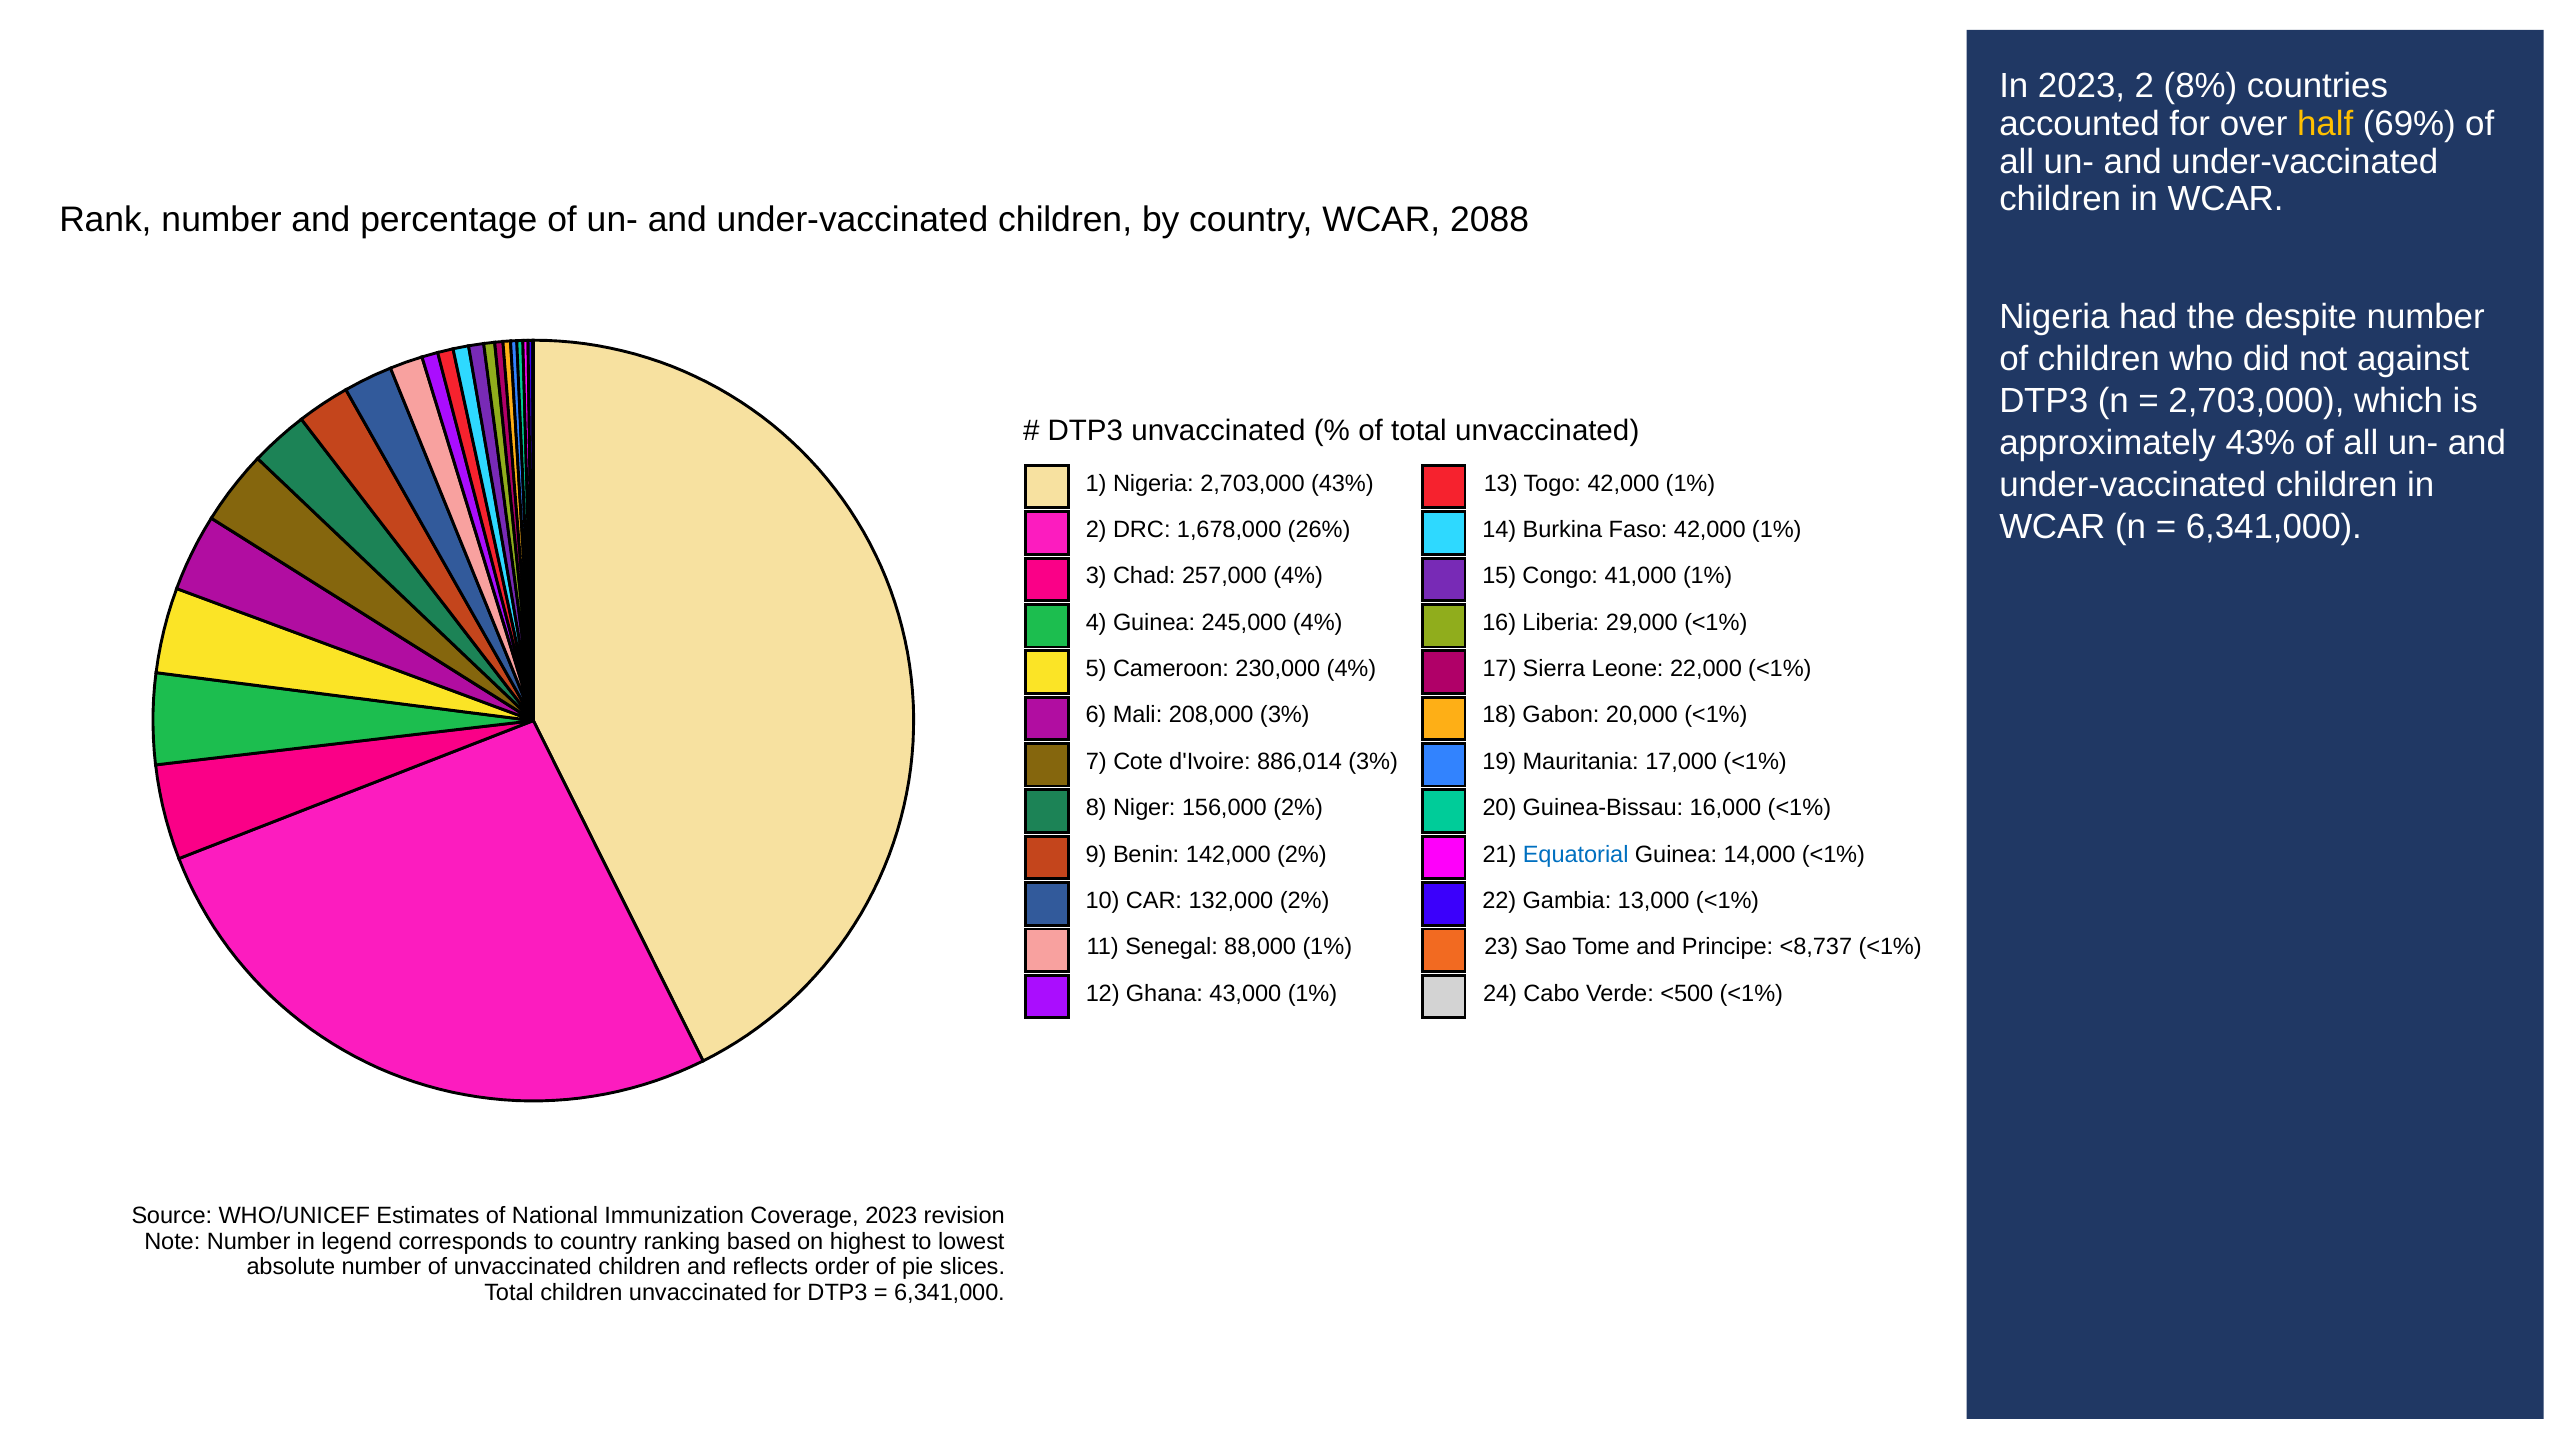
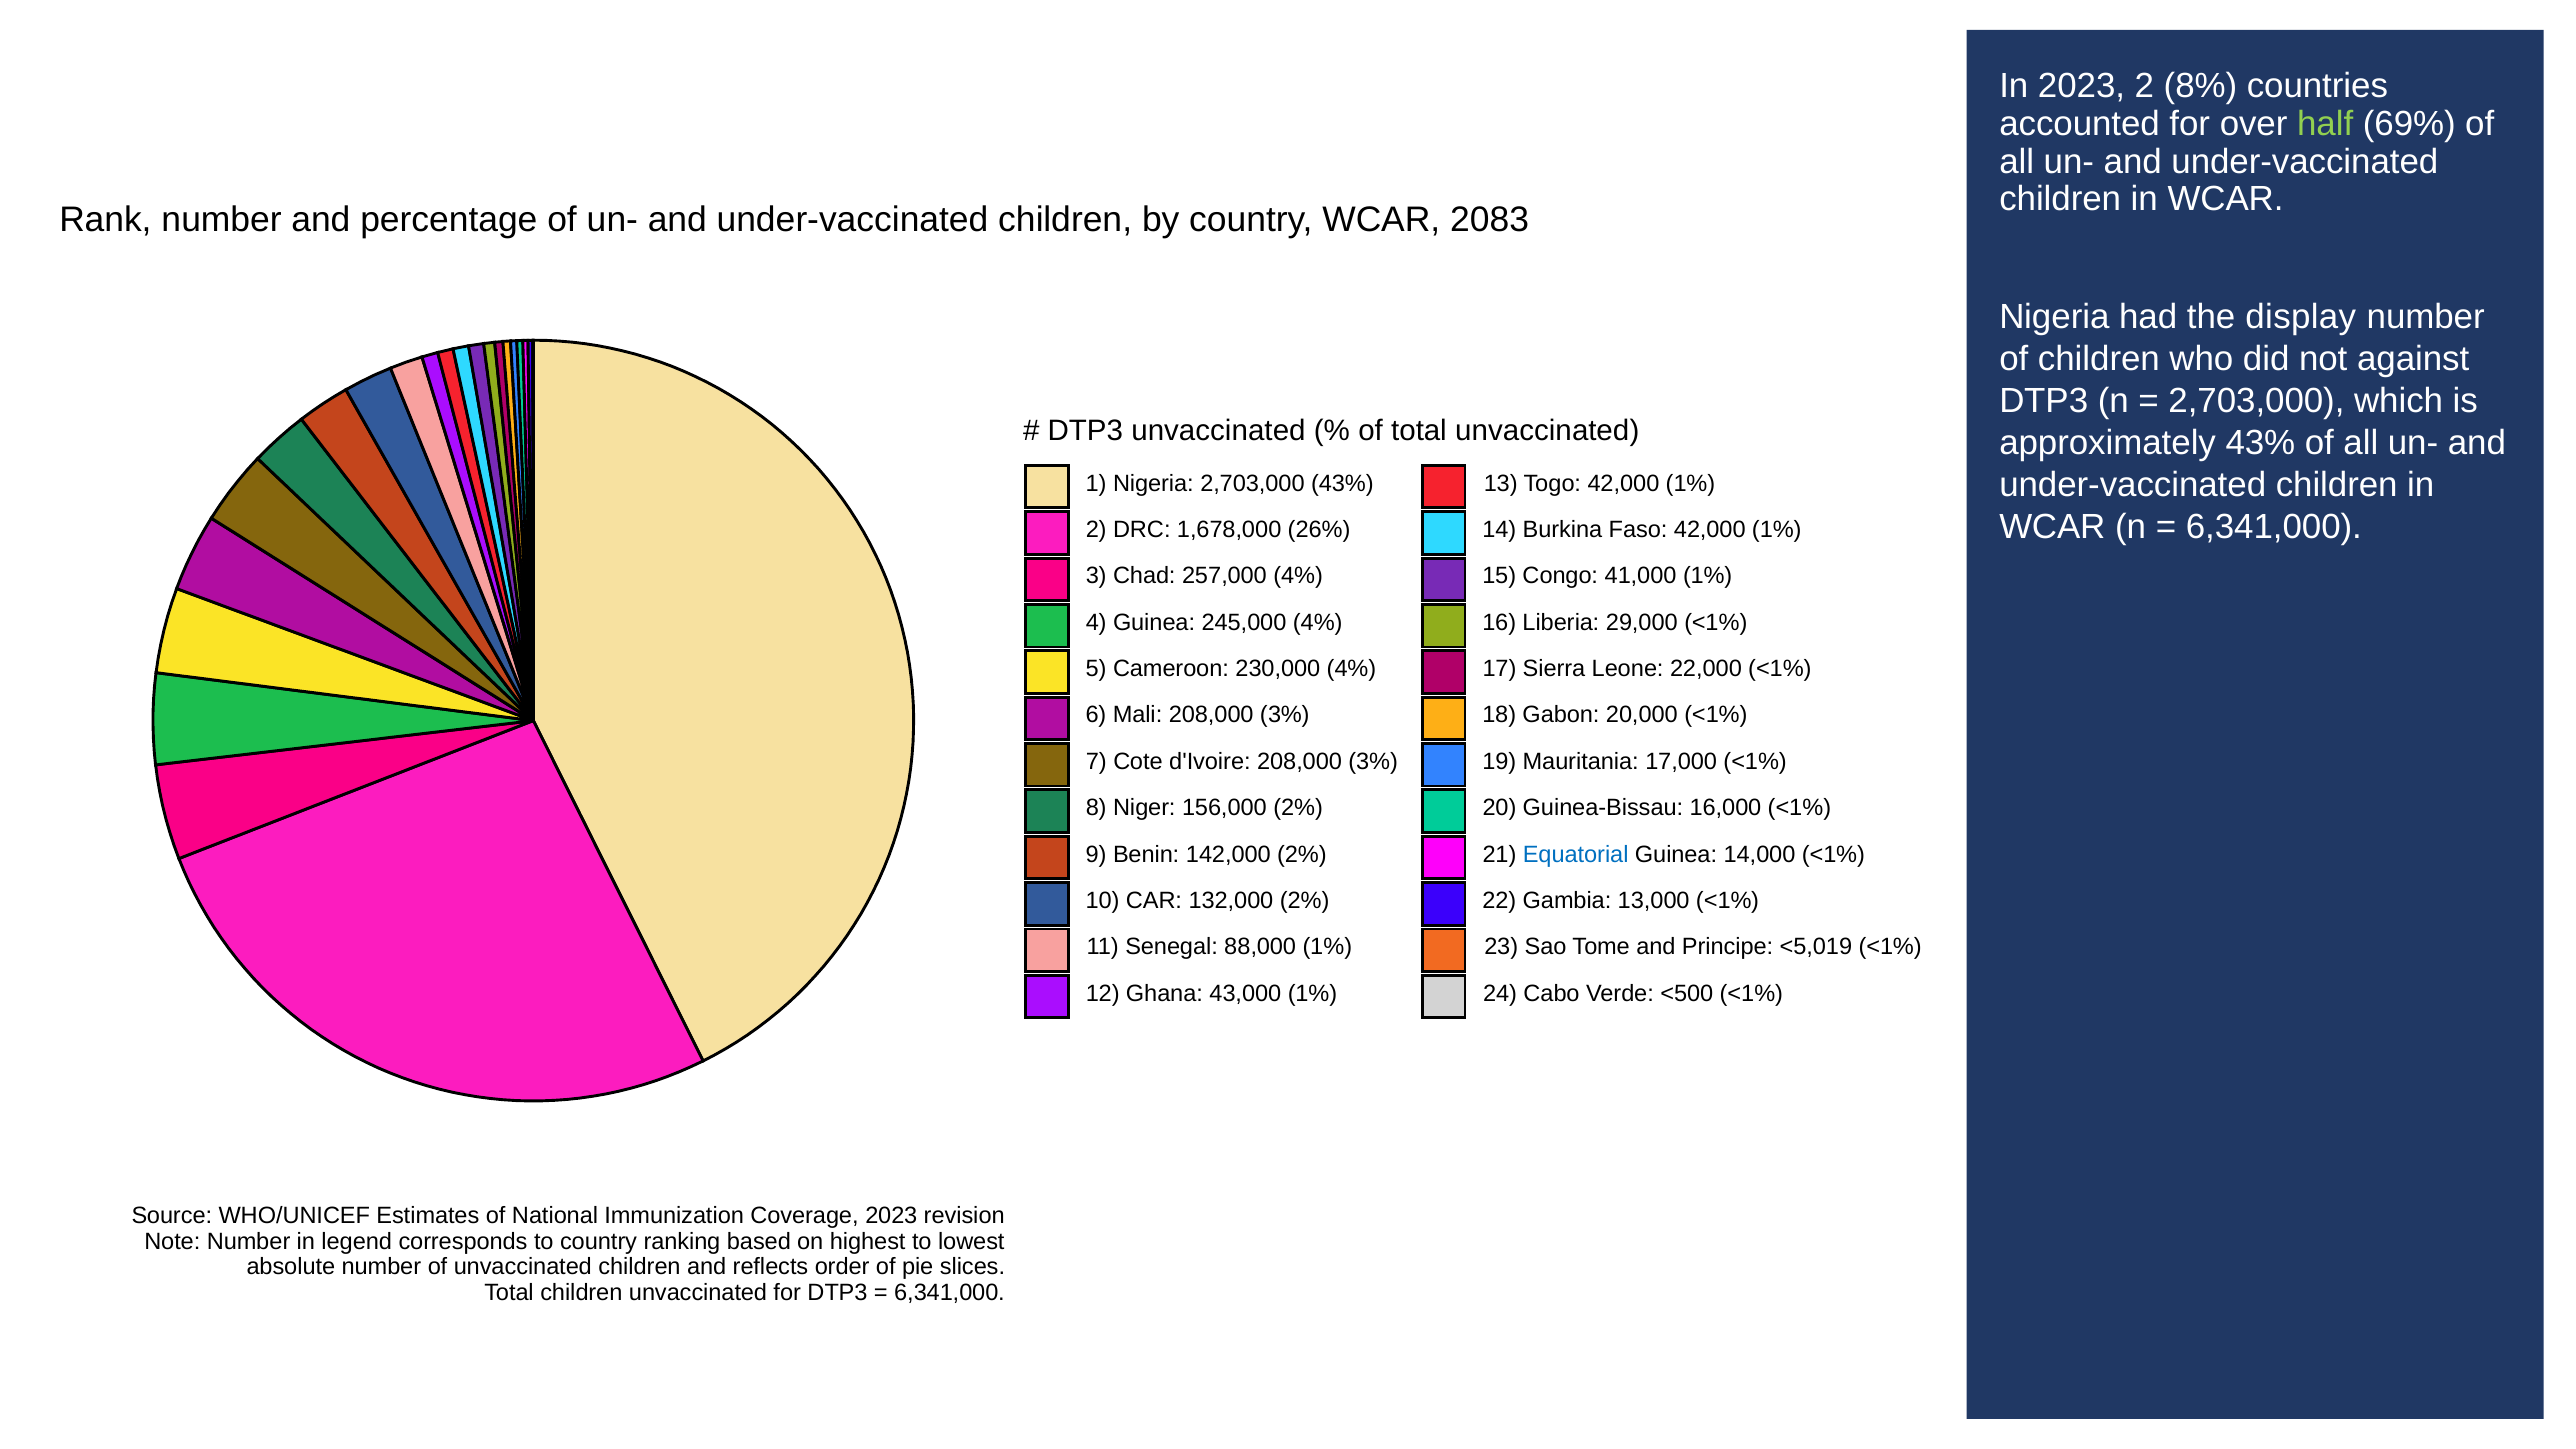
half colour: yellow -> light green (2325, 124)
2088: 2088 -> 2083 (1490, 220)
despite: despite -> display (2301, 317)
d'Ivoire 886,014: 886,014 -> 208,000 (1300, 762)
<8,737: <8,737 -> <5,019 (1816, 947)
